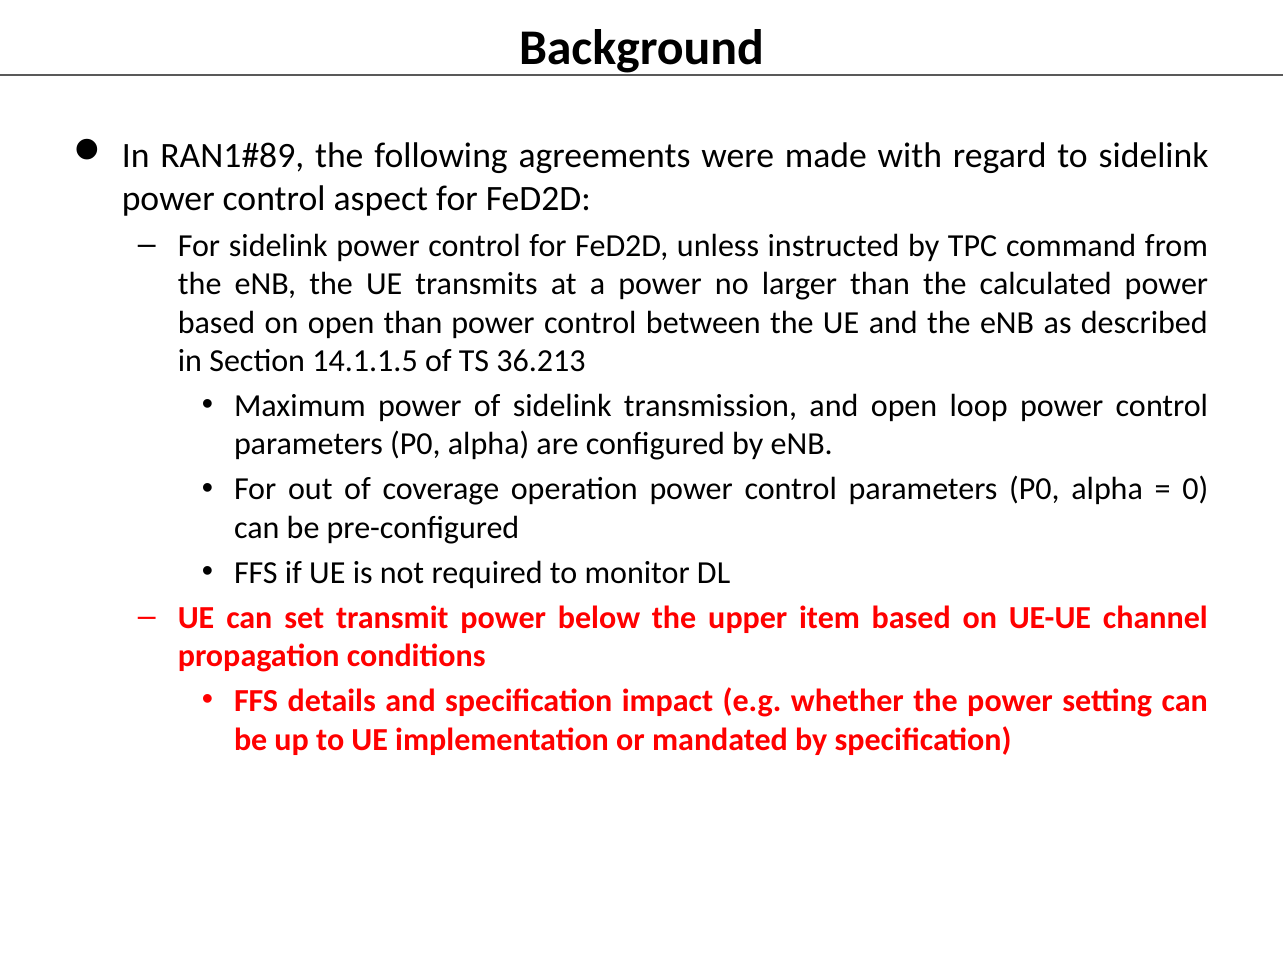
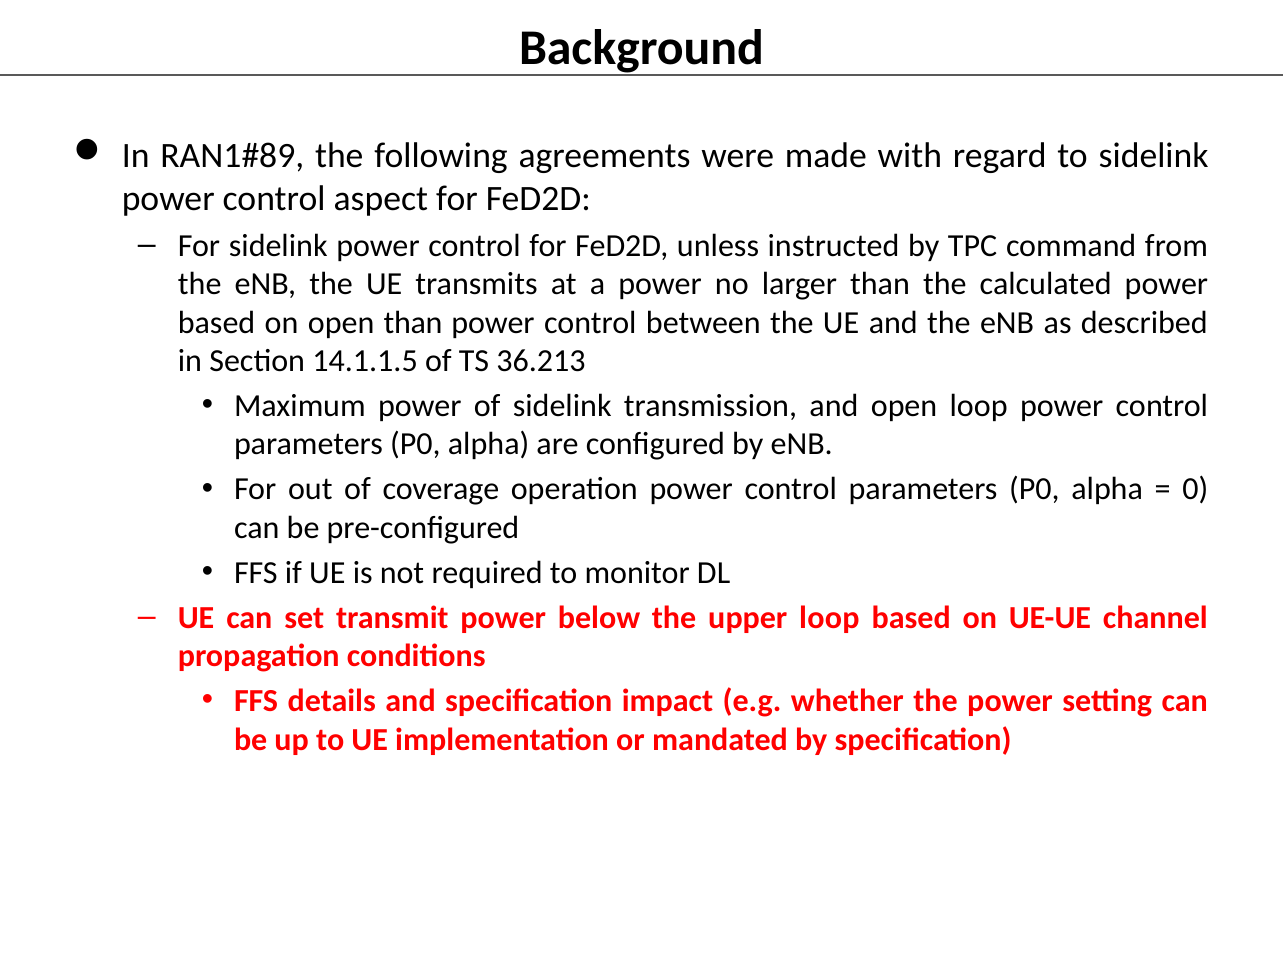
upper item: item -> loop (829, 618)
